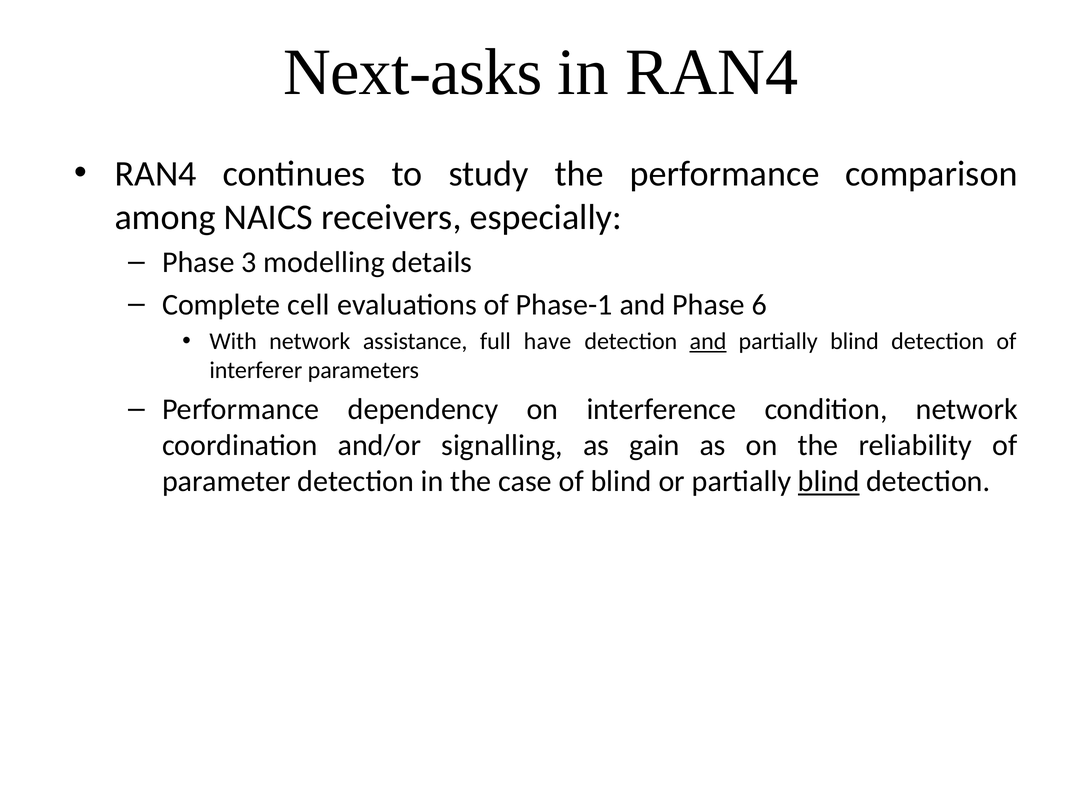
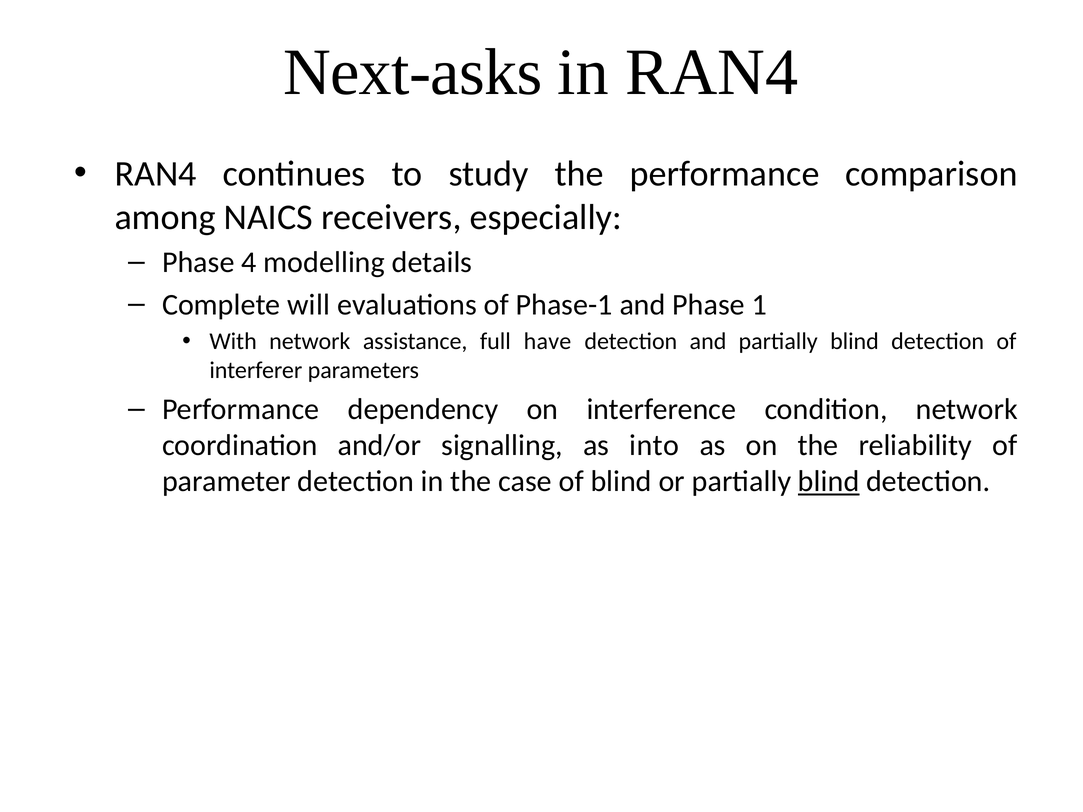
3: 3 -> 4 (249, 263)
cell: cell -> will (309, 305)
6: 6 -> 1 (759, 305)
and underline: present -> none (708, 342)
gain: gain -> into (654, 446)
